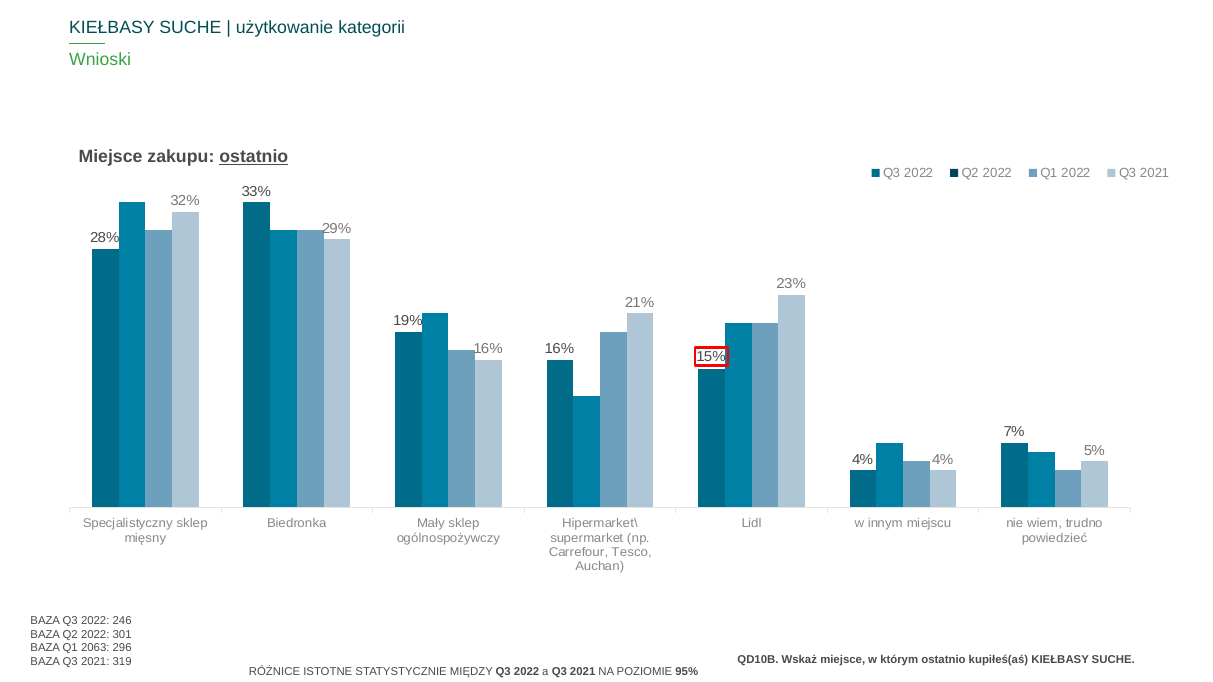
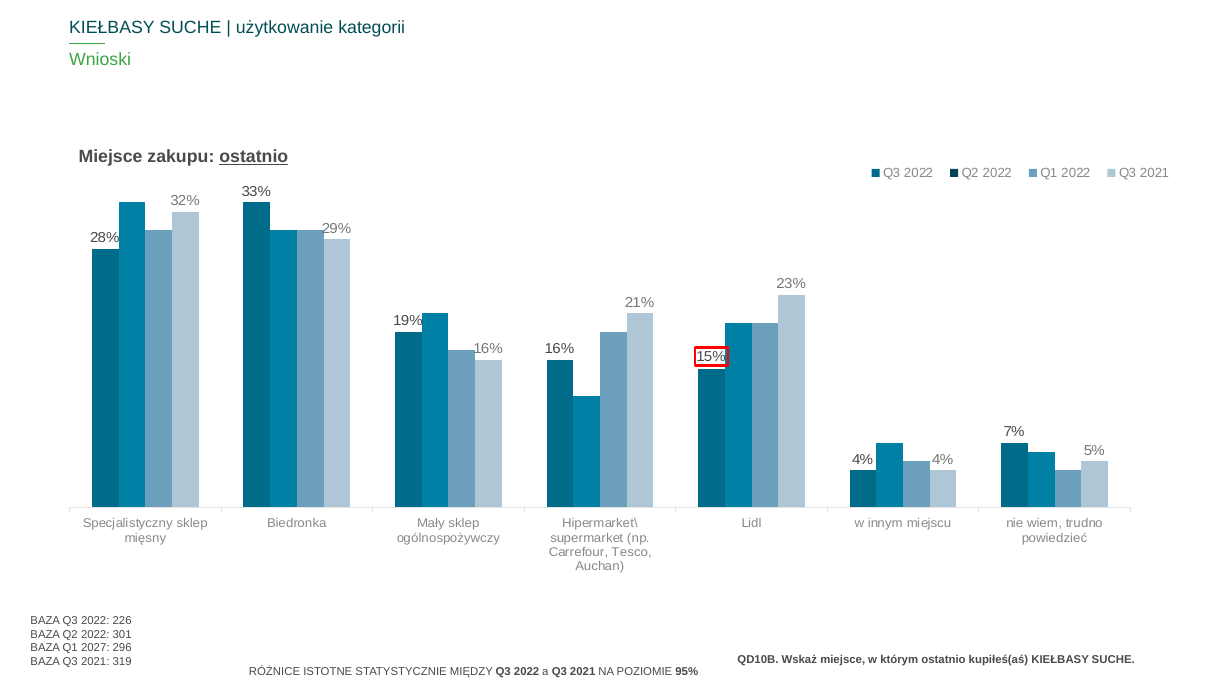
246: 246 -> 226 (122, 621)
2063: 2063 -> 2027 (95, 648)
